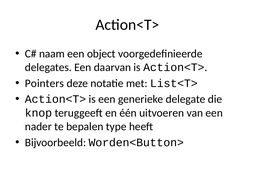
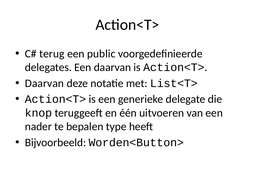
naam: naam -> terug (52, 53)
object: object -> public (101, 53)
Pointers: Pointers -> Daarvan (44, 83)
